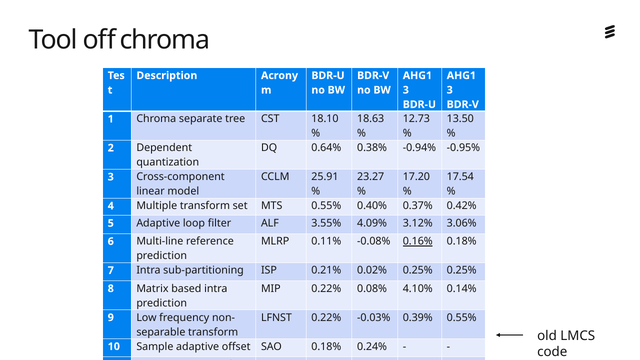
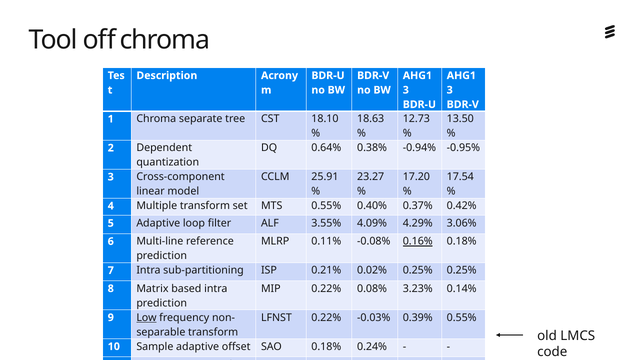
3.12%: 3.12% -> 4.29% (418, 223)
4.10%: 4.10% -> 3.23% (418, 289)
Low underline: none -> present (146, 318)
